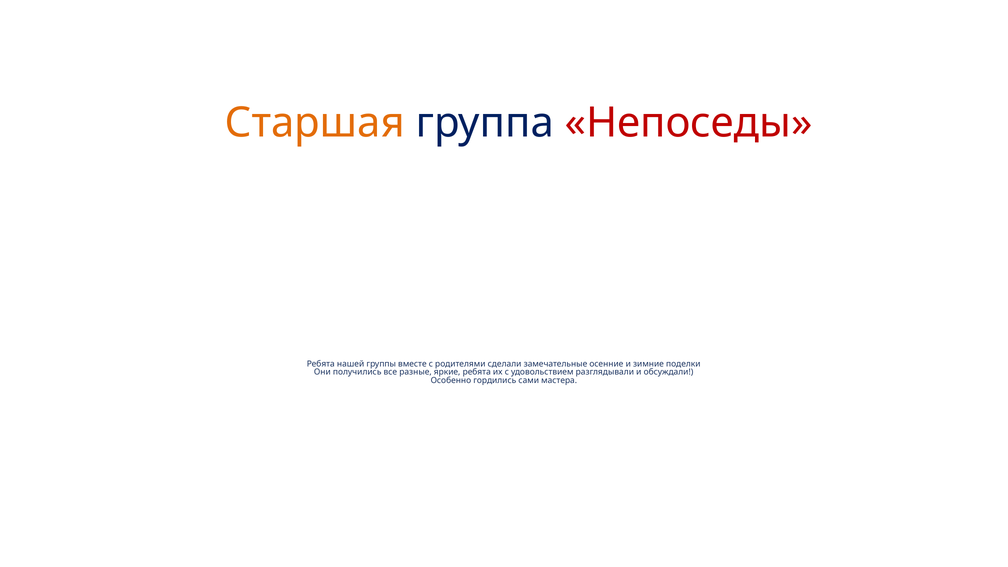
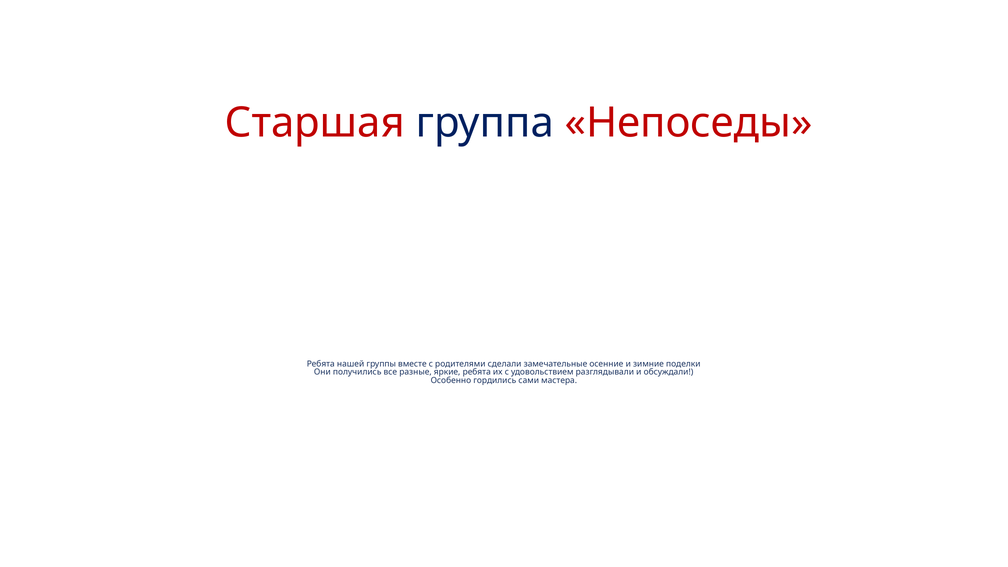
Старшая colour: orange -> red (315, 123)
